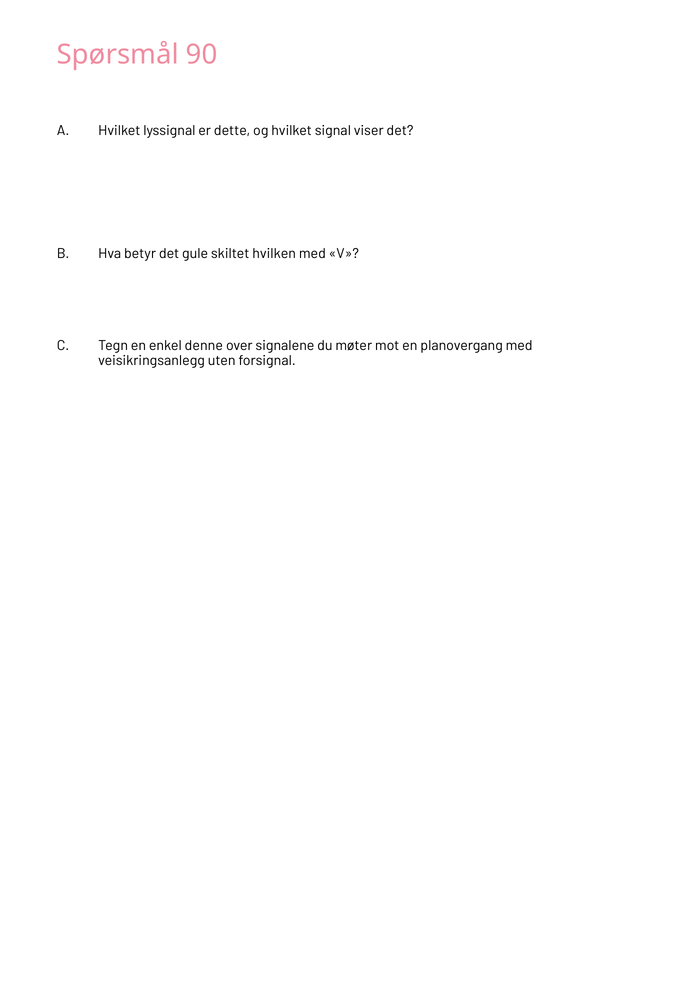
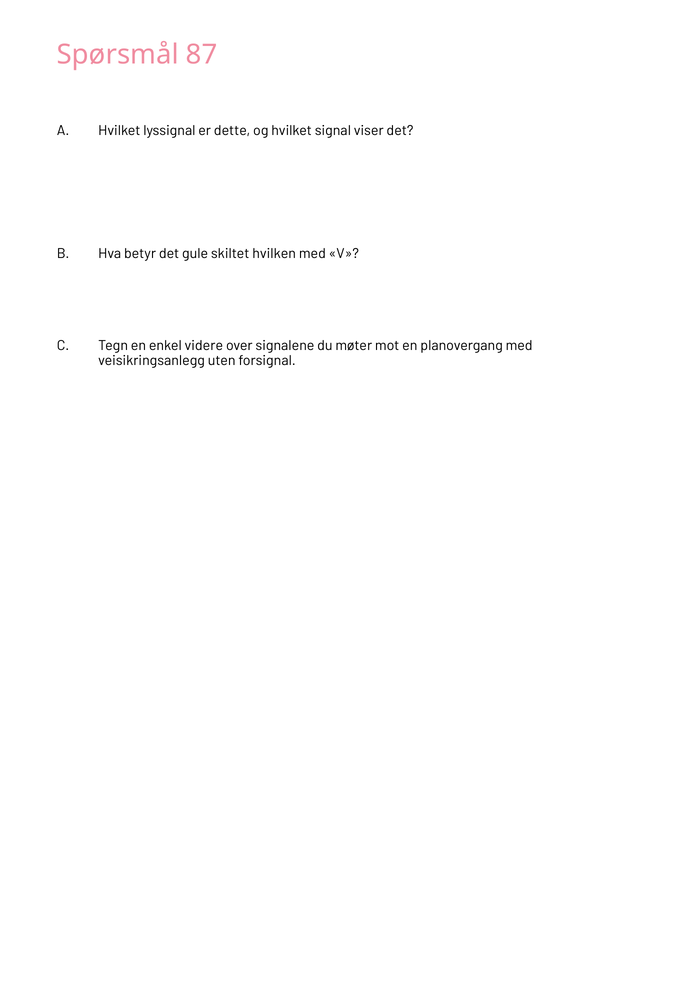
90: 90 -> 87 (202, 55)
denne: denne -> videre (204, 345)
